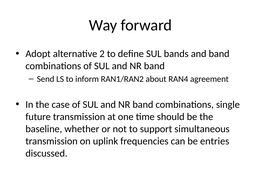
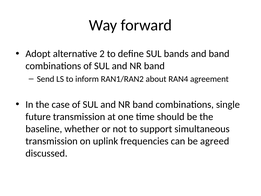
entries: entries -> agreed (215, 141)
